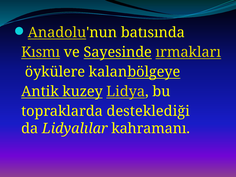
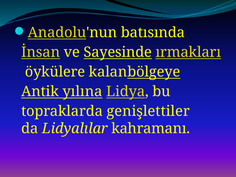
Kısmı: Kısmı -> İnsan (41, 52)
kuzey: kuzey -> yılına (82, 91)
desteklediği: desteklediği -> genişlettiler (148, 111)
